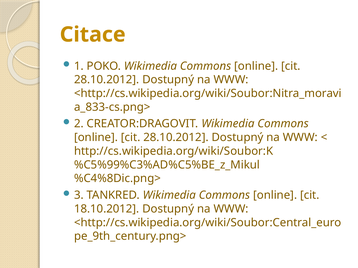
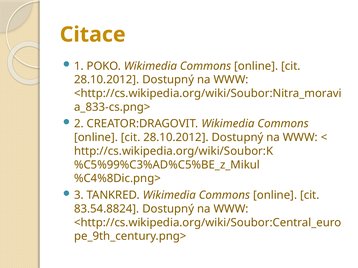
18.10.2012: 18.10.2012 -> 83.54.8824 (107, 209)
